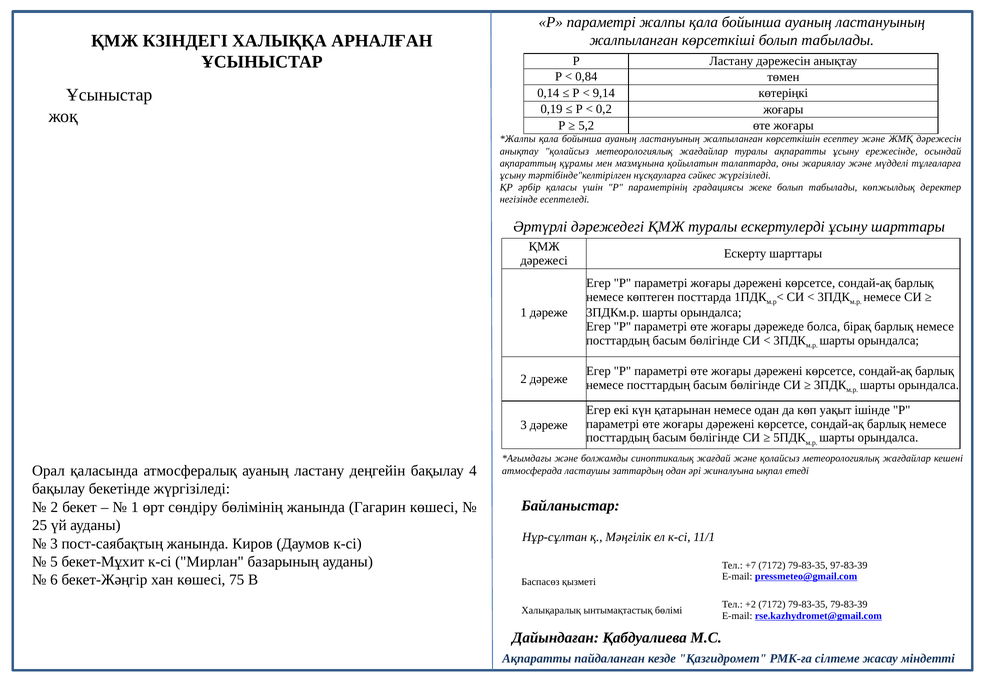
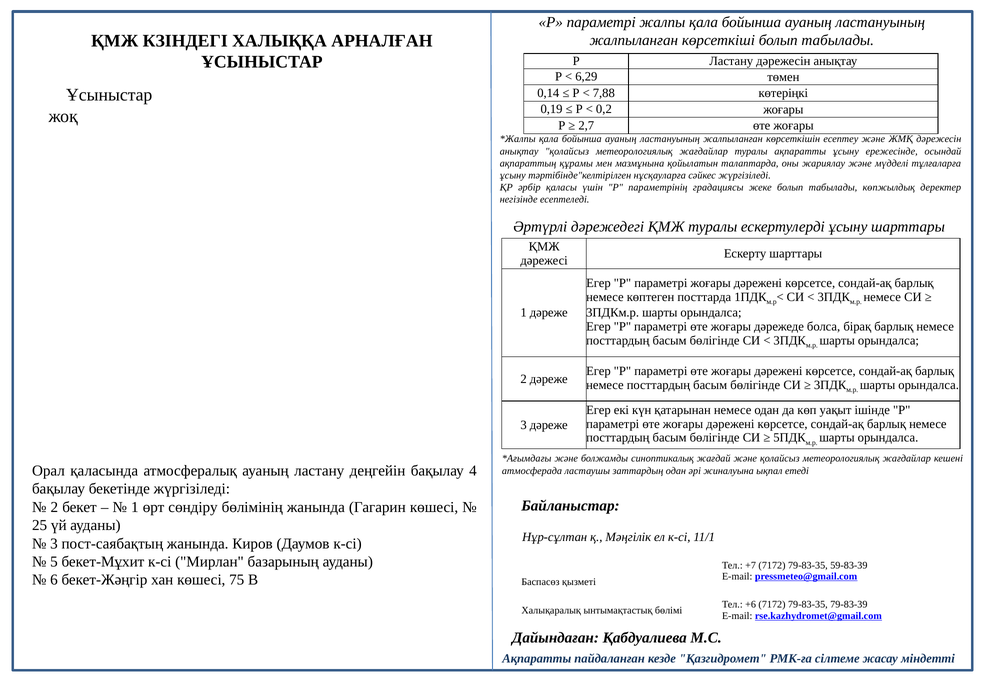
0,84: 0,84 -> 6,29 (586, 77)
9,14: 9,14 -> 7,88 (604, 93)
5,2: 5,2 -> 2,7 (586, 125)
97-83-39: 97-83-39 -> 59-83-39 (849, 565)
+2: +2 -> +6 (751, 605)
